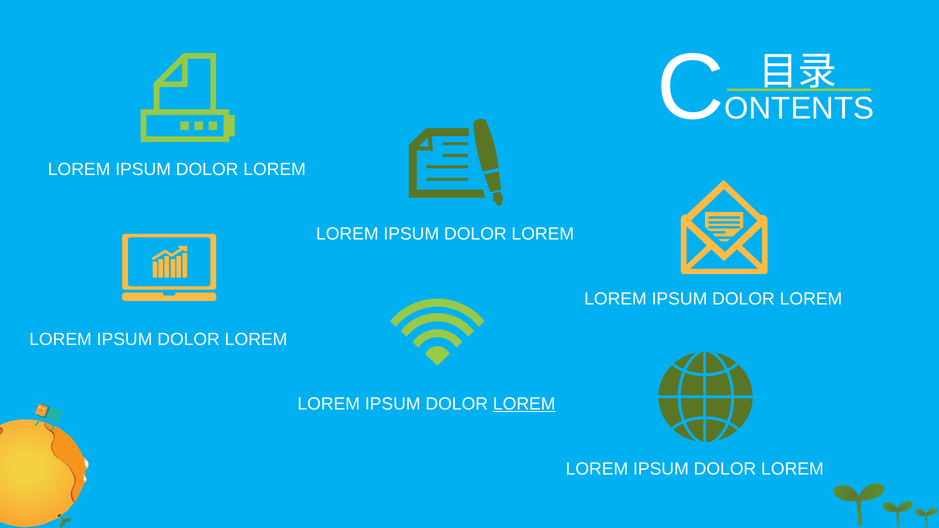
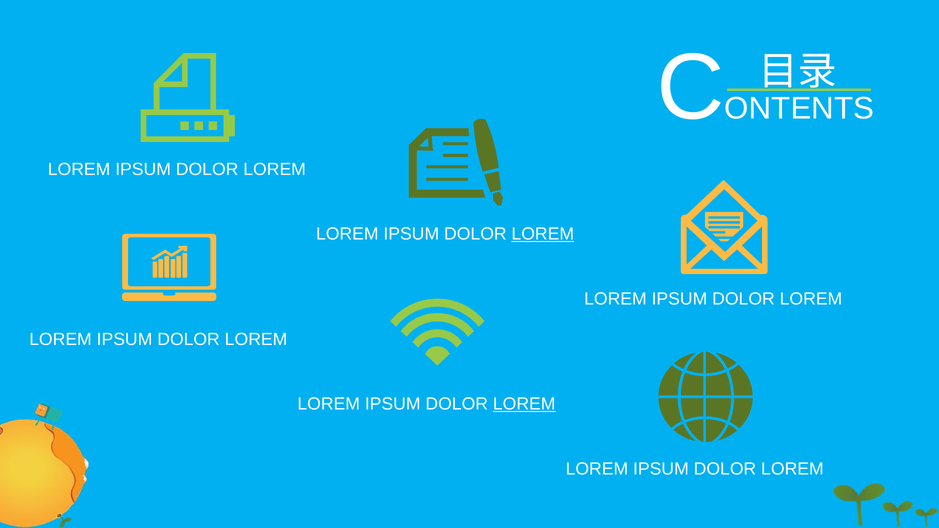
LOREM underline: none -> present (543, 234)
